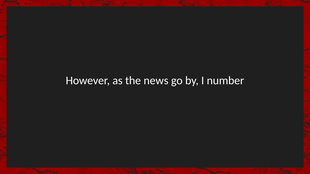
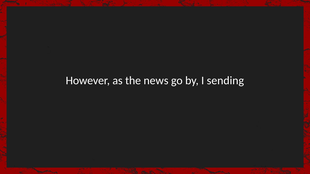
number: number -> sending (225, 81)
